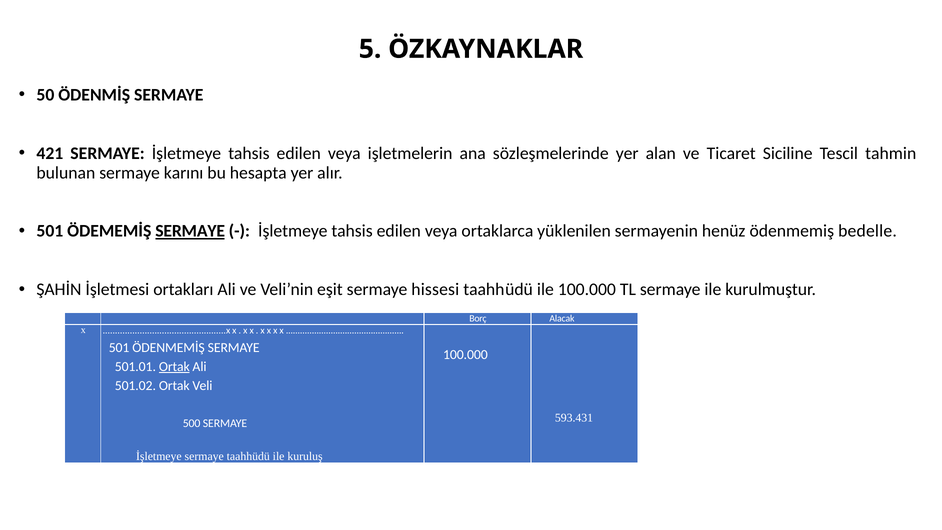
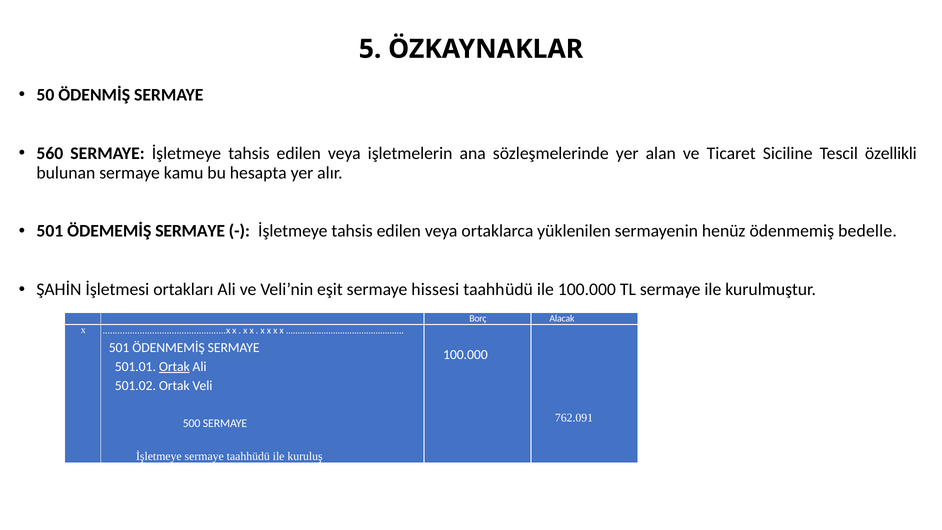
421: 421 -> 560 (50, 153)
tahmin: tahmin -> özellikli (891, 153)
karını: karını -> kamu (184, 173)
SERMAYE underline: present -> none (190, 231)
593.431: 593.431 -> 762.091 (574, 418)
